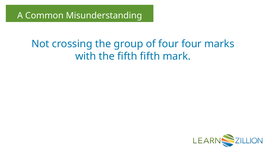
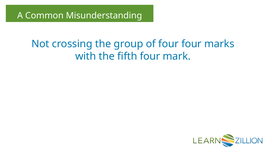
fifth fifth: fifth -> four (150, 57)
